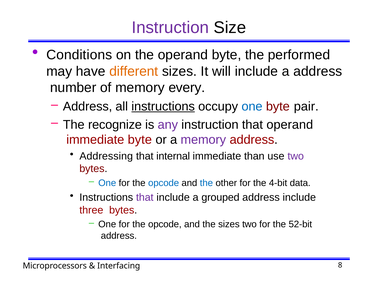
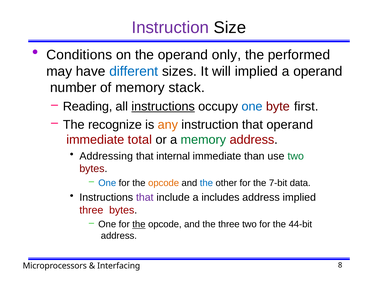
operand byte: byte -> only (226, 55)
different colour: orange -> blue (134, 71)
will include: include -> implied (256, 71)
a address: address -> operand (318, 71)
every: every -> stack (187, 88)
Address: Address -> Reading (88, 106)
pair: pair -> first (306, 106)
any colour: purple -> orange (168, 124)
immediate byte: byte -> total (140, 140)
memory colour: purple -> green (203, 140)
two colour: purple -> green (296, 156)
opcode colour: blue -> orange (164, 183)
4-bit: 4-bit -> 7-bit (278, 183)
grouped: grouped -> includes (220, 197)
address include: include -> implied (299, 197)
the underline: none -> present (139, 224)
the sizes: sizes -> three (229, 224)
52-bit: 52-bit -> 44-bit (300, 224)
